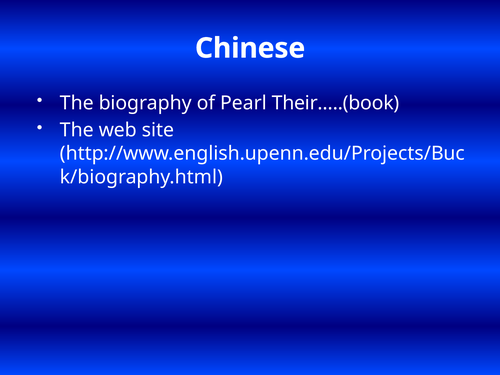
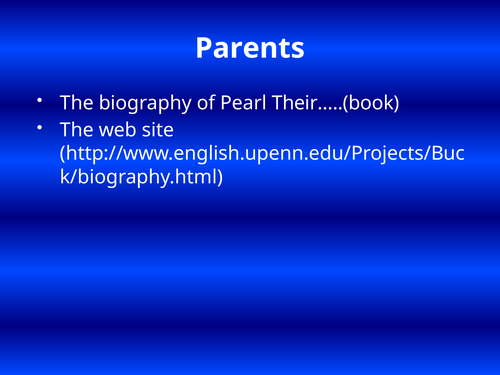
Chinese: Chinese -> Parents (250, 48)
